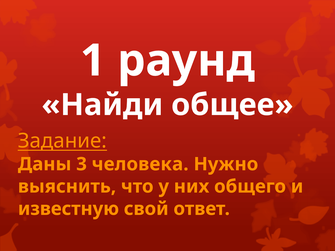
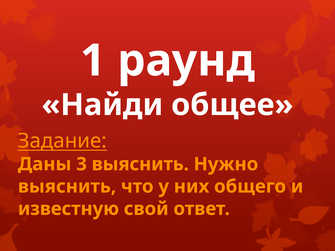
3 человека: человека -> выяснить (140, 164)
